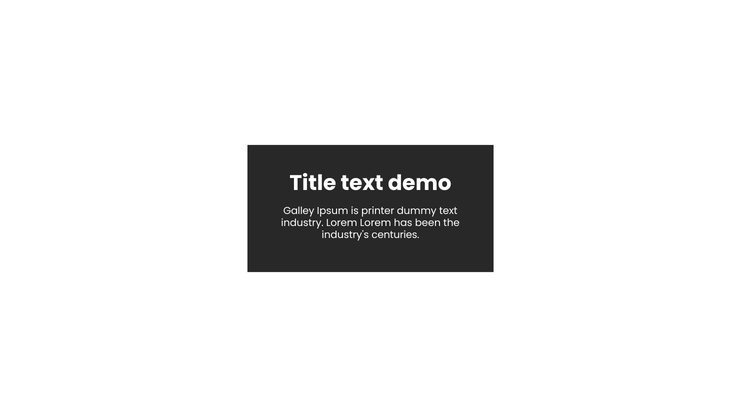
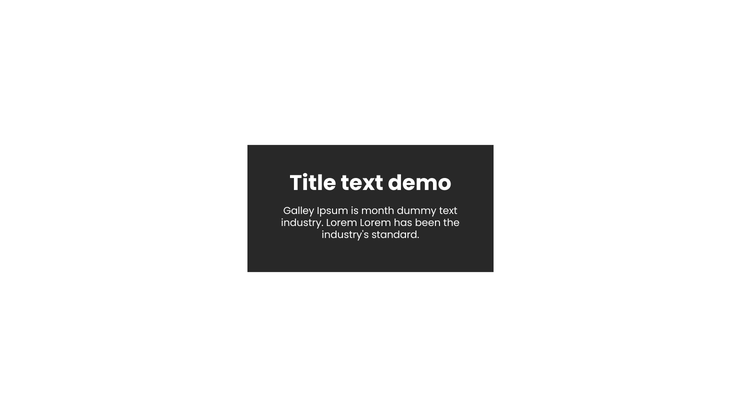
printer: printer -> month (378, 211)
centuries: centuries -> standard (395, 235)
